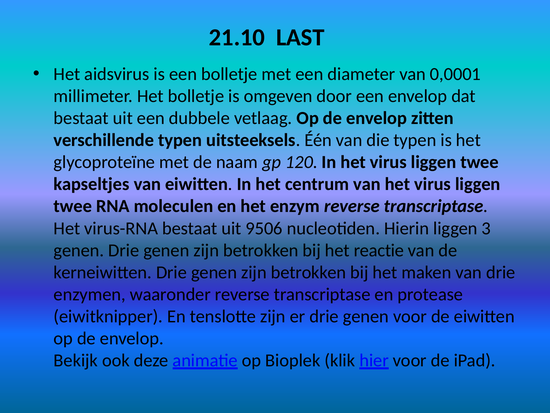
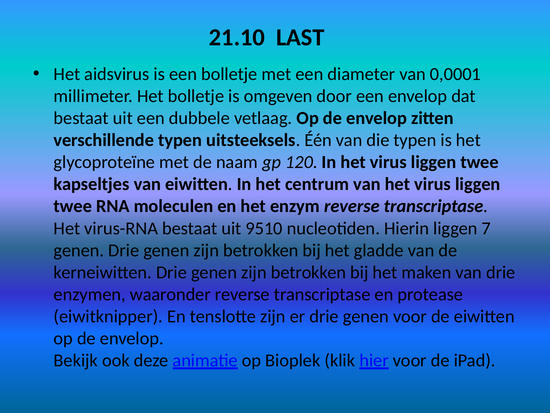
9506: 9506 -> 9510 (264, 228)
3: 3 -> 7 (486, 228)
reactie: reactie -> gladde (379, 250)
